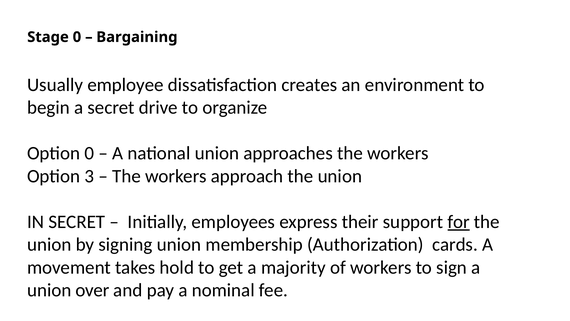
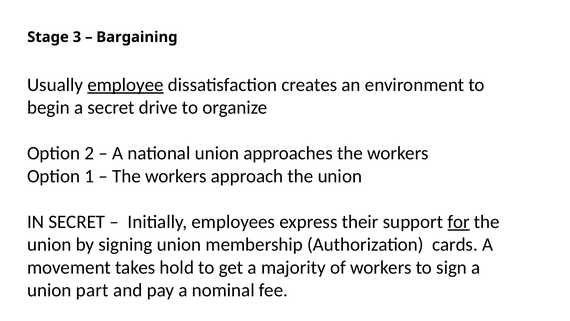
Stage 0: 0 -> 3 (77, 37)
employee underline: none -> present (126, 85)
Option 0: 0 -> 2 (89, 153)
3: 3 -> 1 (89, 176)
over: over -> part (92, 290)
